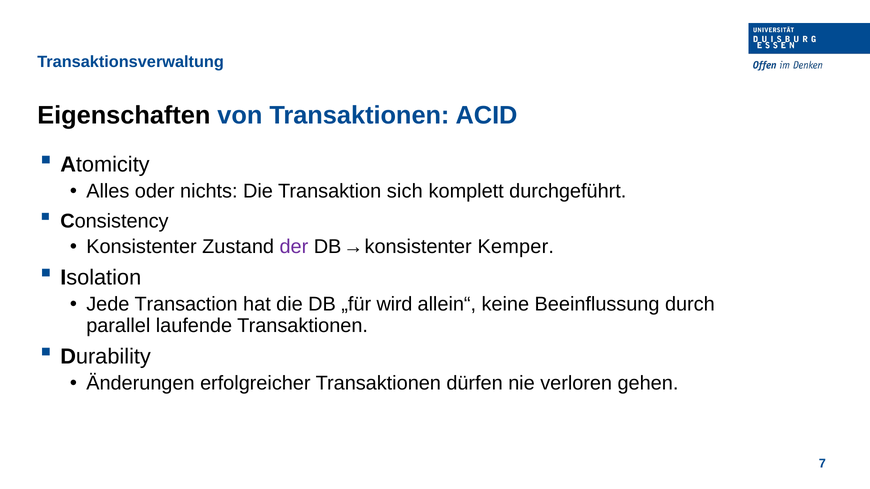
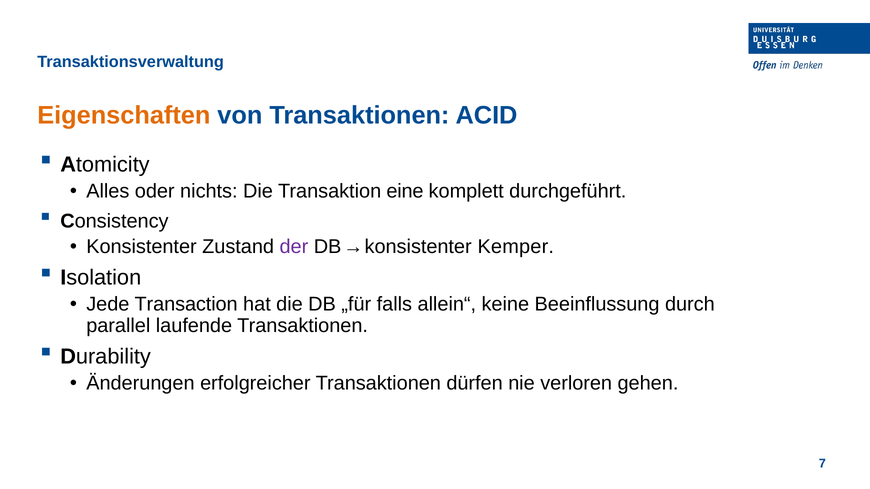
Eigenschaften colour: black -> orange (124, 116)
sich: sich -> eine (405, 192)
wird: wird -> falls (394, 305)
